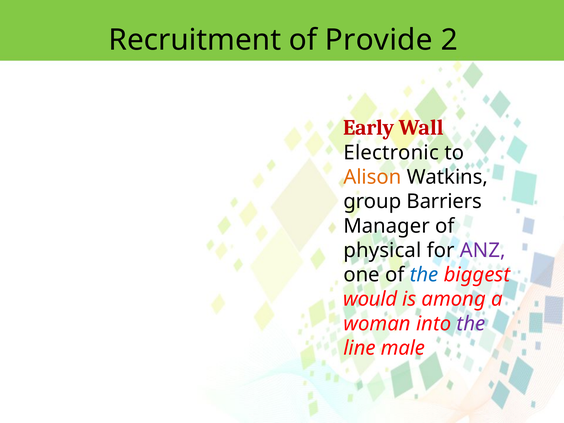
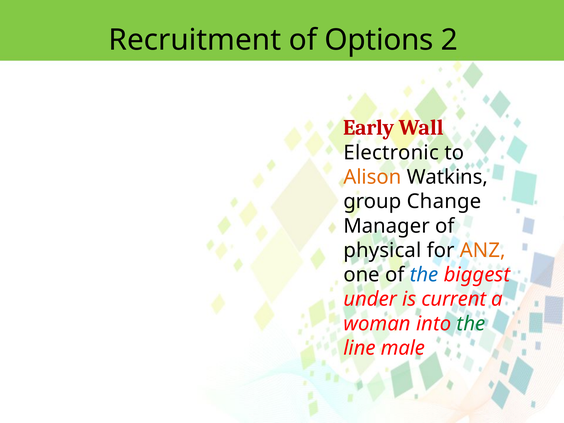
Provide: Provide -> Options (379, 40)
Barriers: Barriers -> Change (444, 202)
ANZ colour: purple -> orange (483, 250)
would: would -> under (370, 299)
among: among -> current (454, 299)
the colour: purple -> green (471, 324)
